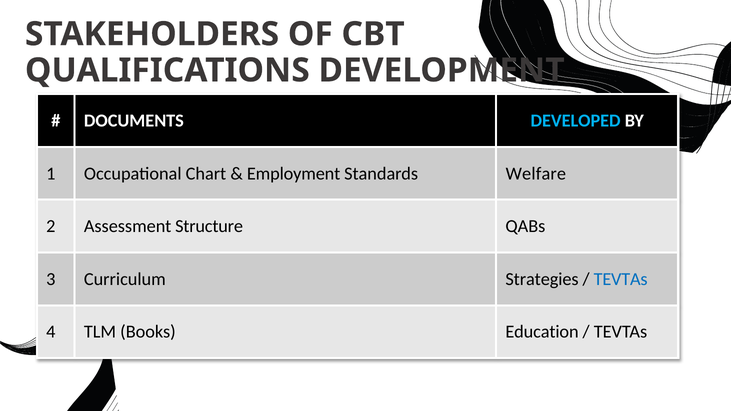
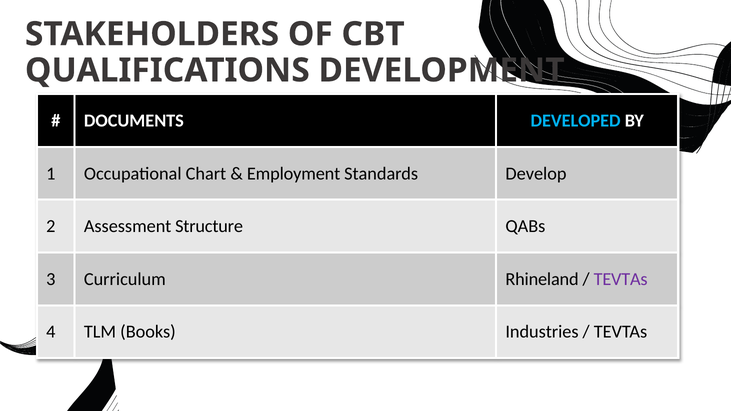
Welfare: Welfare -> Develop (536, 174)
Strategies: Strategies -> Rhineland (542, 279)
TEVTAs colour: blue -> purple (621, 279)
Education: Education -> Industries (542, 332)
